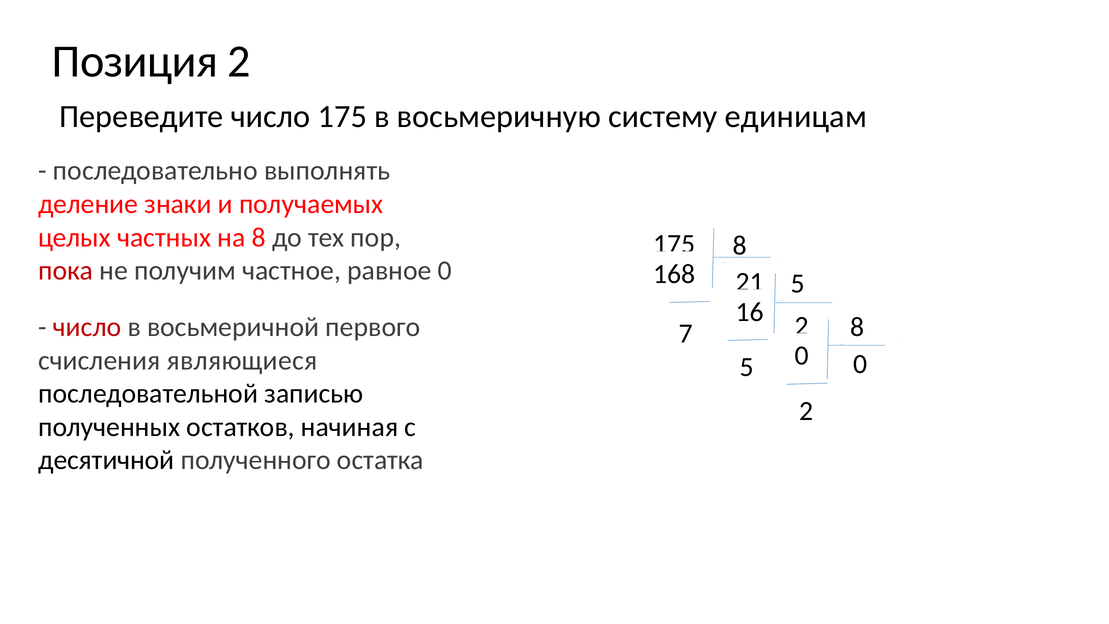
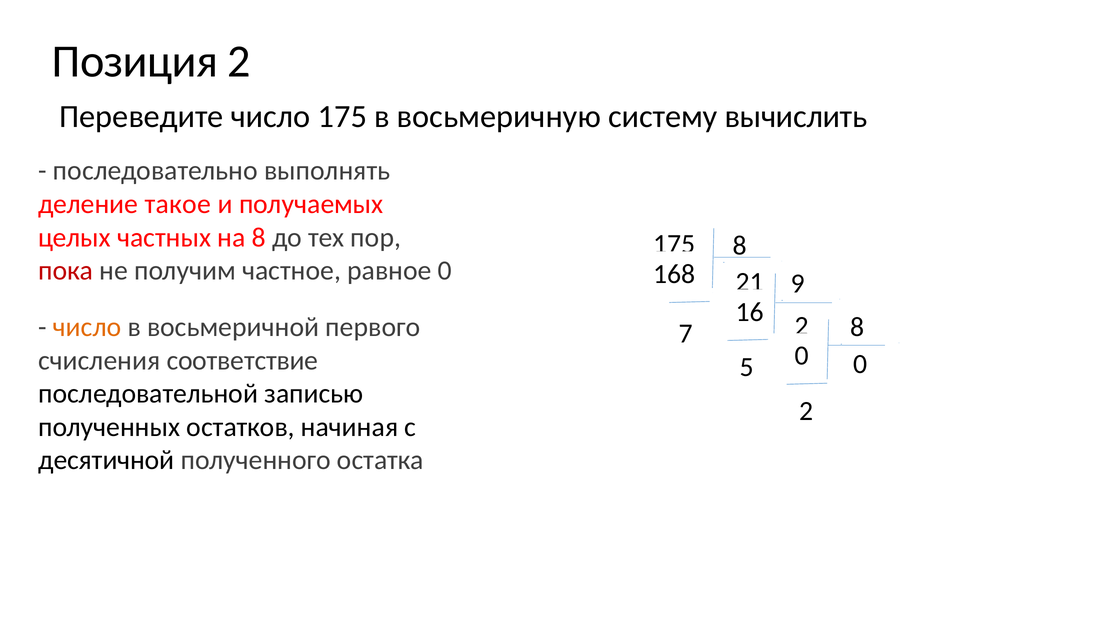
единицам: единицам -> вычислить (796, 116)
знаки: знаки -> такое (178, 204)
5: 5 -> 9 (798, 283)
число colour: red -> orange (87, 327)
являющиеся: являющиеся -> соответствие (242, 360)
